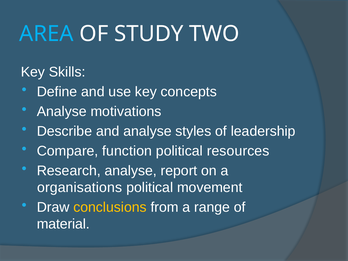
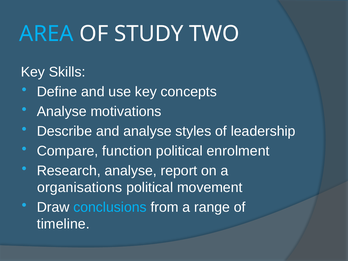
resources: resources -> enrolment (238, 151)
conclusions colour: yellow -> light blue (110, 207)
material: material -> timeline (63, 224)
